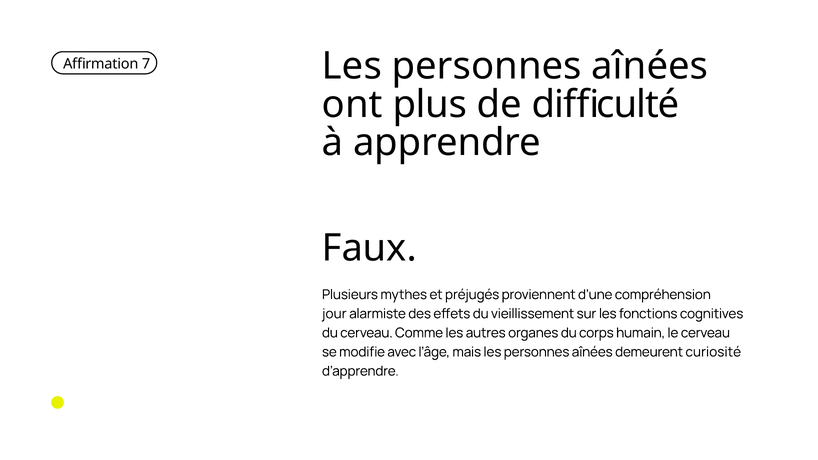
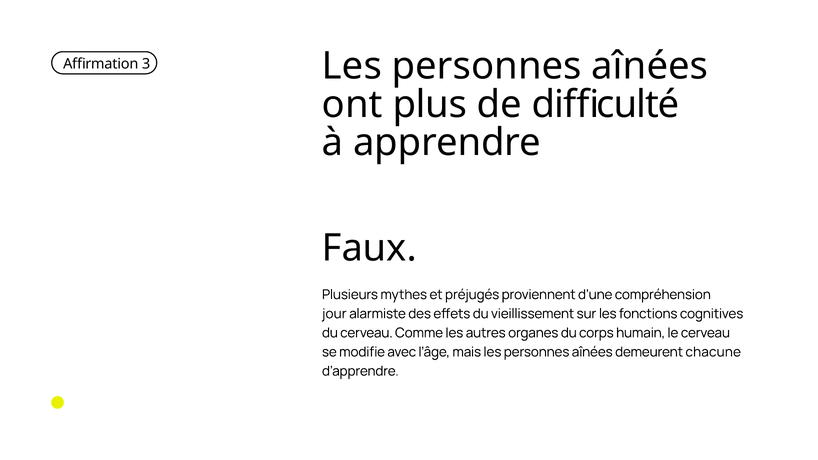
7: 7 -> 3 (146, 64)
curiosité: curiosité -> chacune (713, 352)
